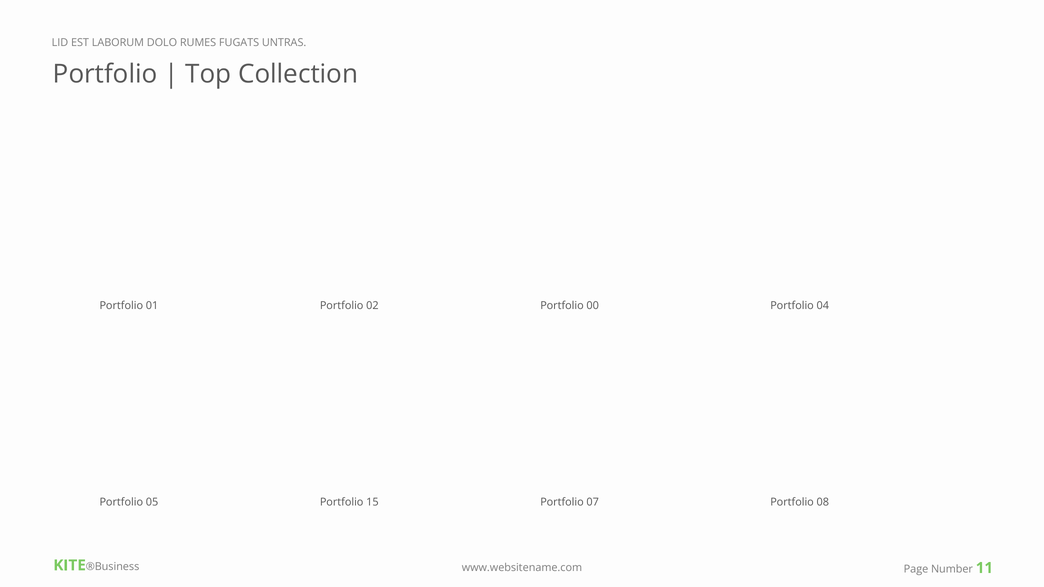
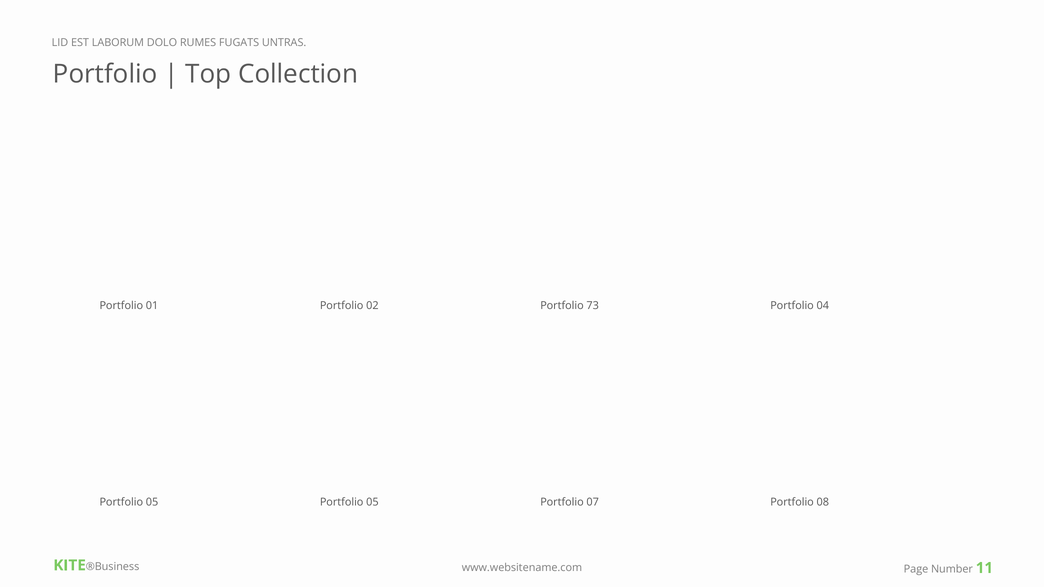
00: 00 -> 73 (593, 306)
05 Portfolio 15: 15 -> 05 (372, 502)
